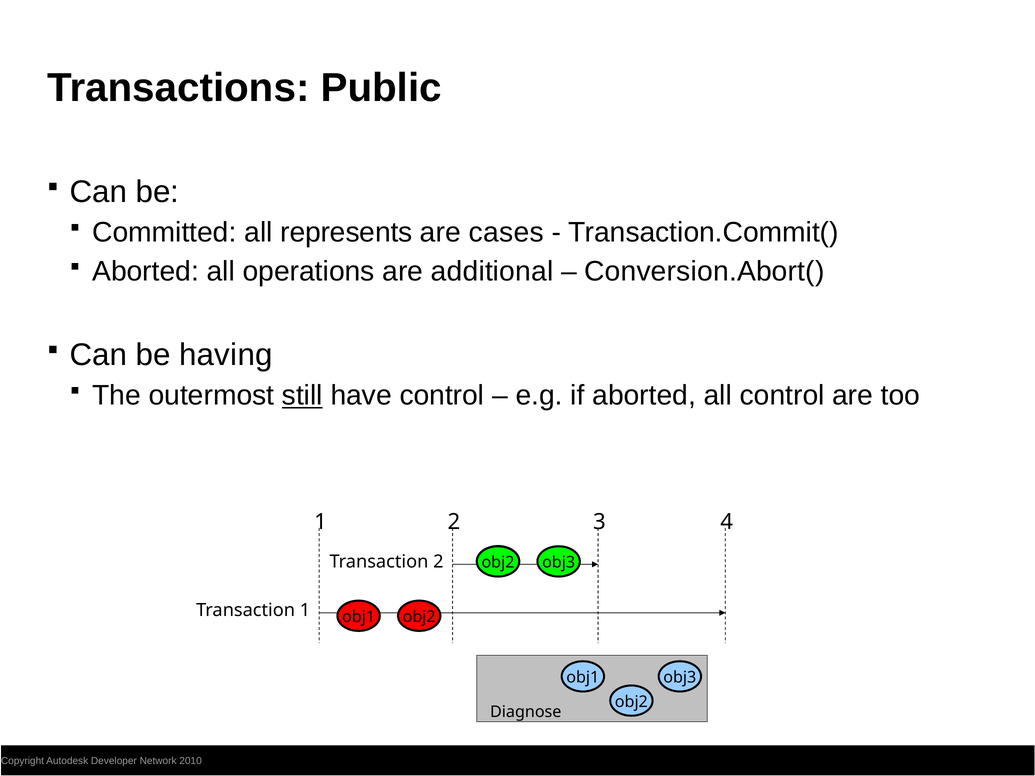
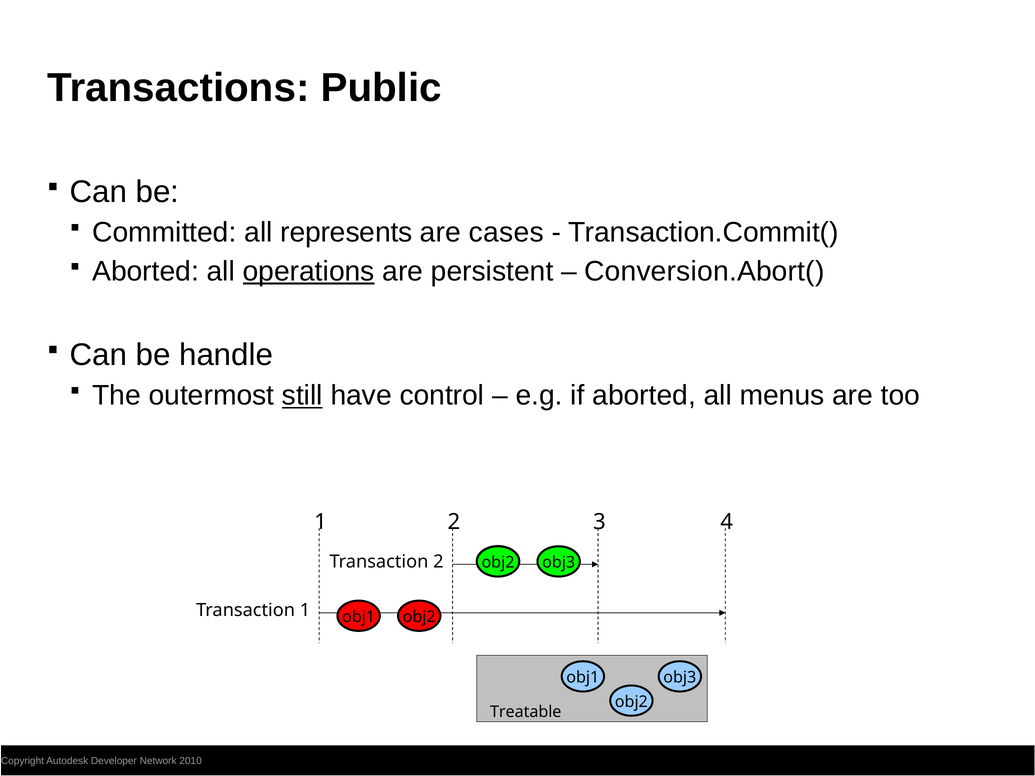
operations underline: none -> present (309, 271)
additional: additional -> persistent (492, 271)
having: having -> handle (226, 355)
all control: control -> menus (782, 396)
Diagnose: Diagnose -> Treatable (526, 712)
